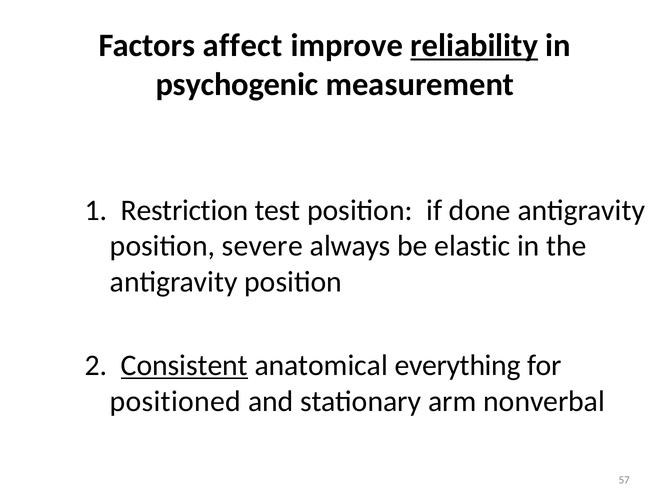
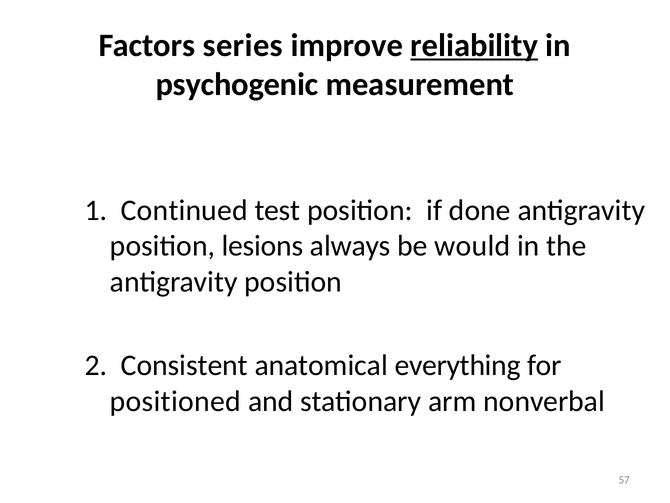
affect: affect -> series (243, 45)
Restriction: Restriction -> Continued (184, 210)
severe: severe -> lesions (263, 246)
elastic: elastic -> would (472, 246)
Consistent underline: present -> none (184, 365)
